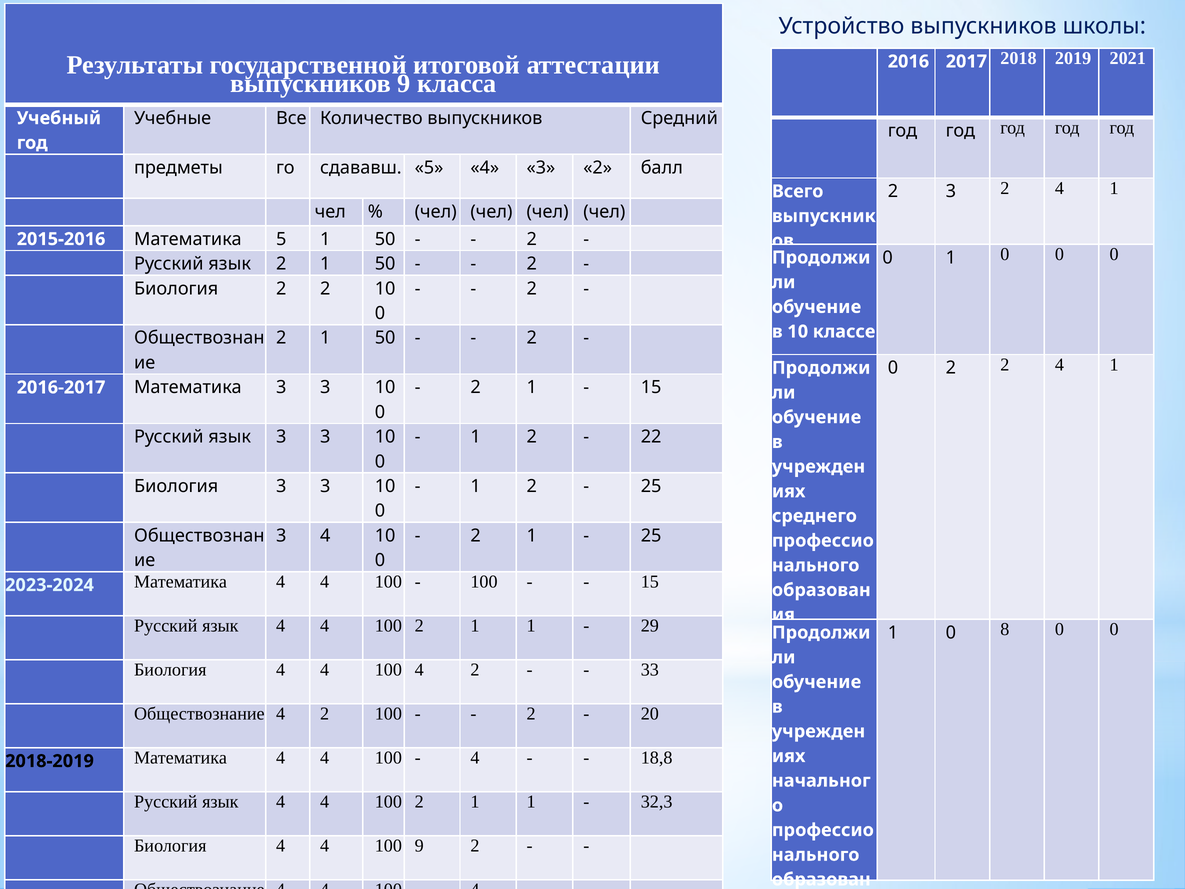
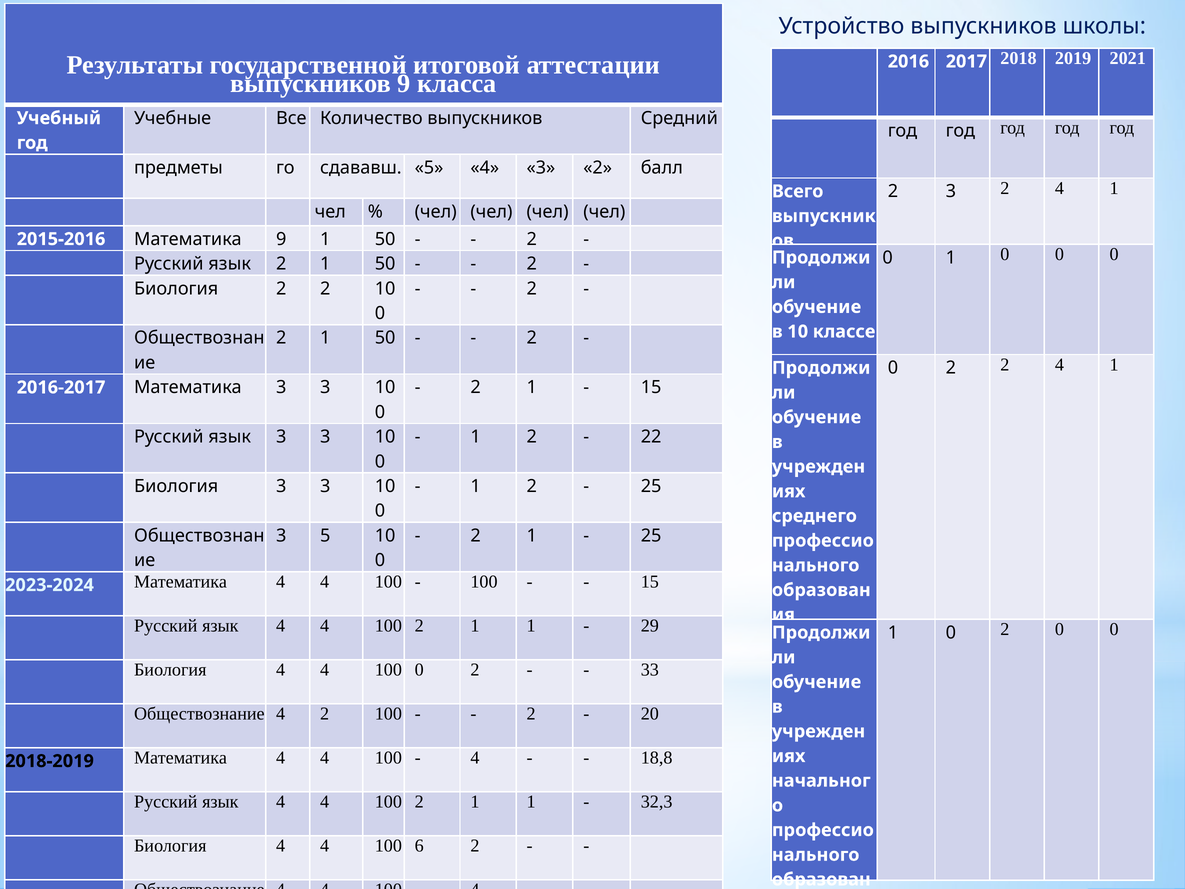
Математика 5: 5 -> 9 (281, 239)
3 4: 4 -> 5 (325, 536)
1 0 8: 8 -> 2 (1005, 629)
100 4: 4 -> 0 (419, 670)
100 9: 9 -> 6 (419, 846)
